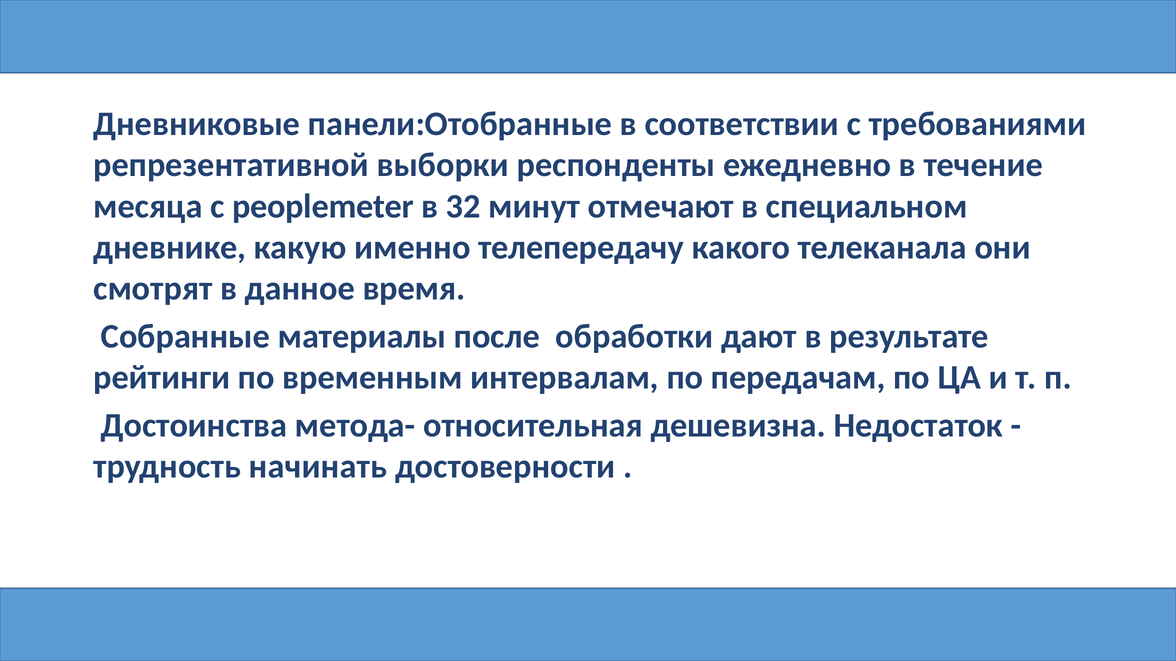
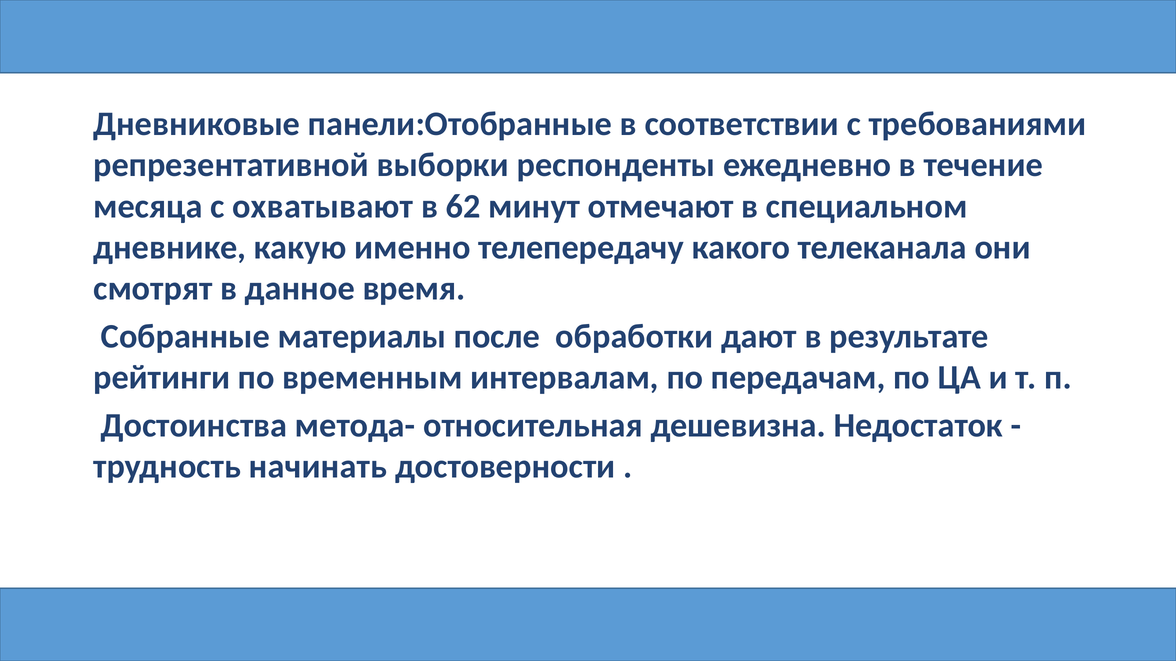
peoplemeter: peoplemeter -> охватывают (323, 206)
32: 32 -> 62 (463, 206)
